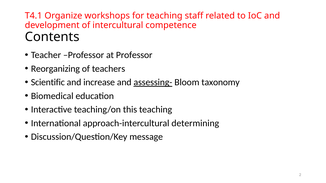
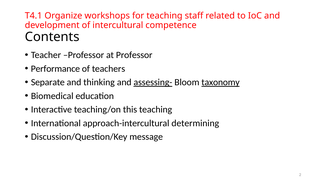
Reorganizing: Reorganizing -> Performance (55, 69)
Scientific: Scientific -> Separate (48, 82)
increase: increase -> thinking (99, 82)
taxonomy underline: none -> present (221, 82)
